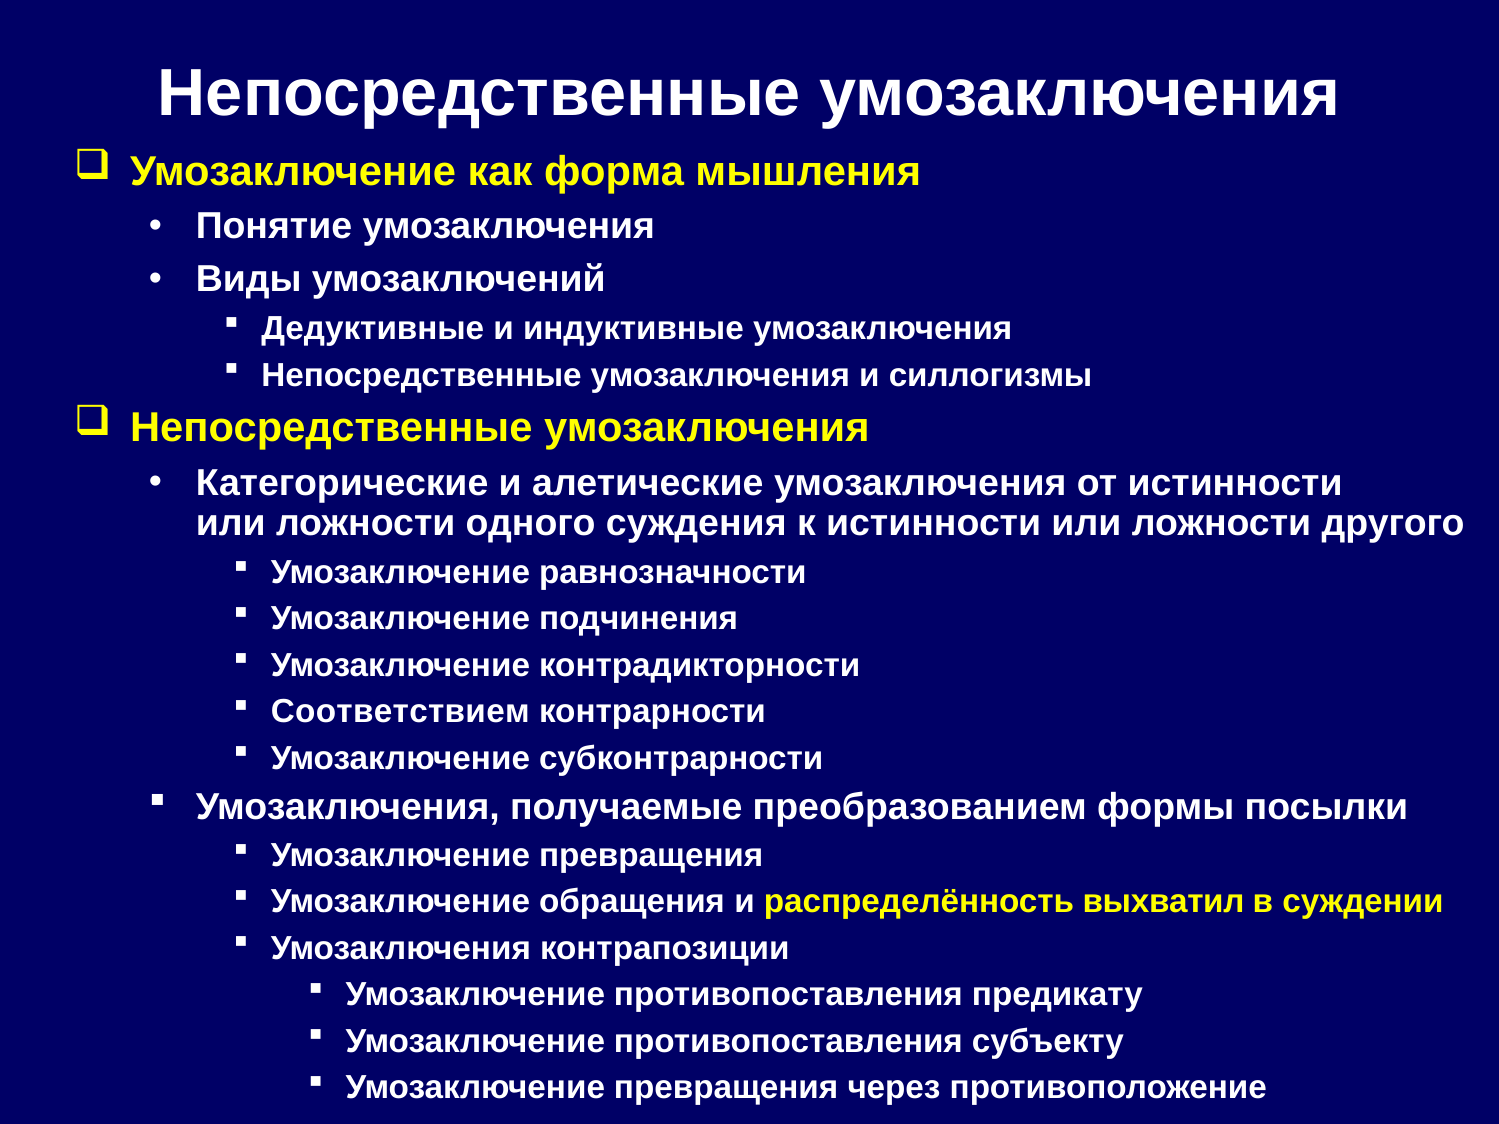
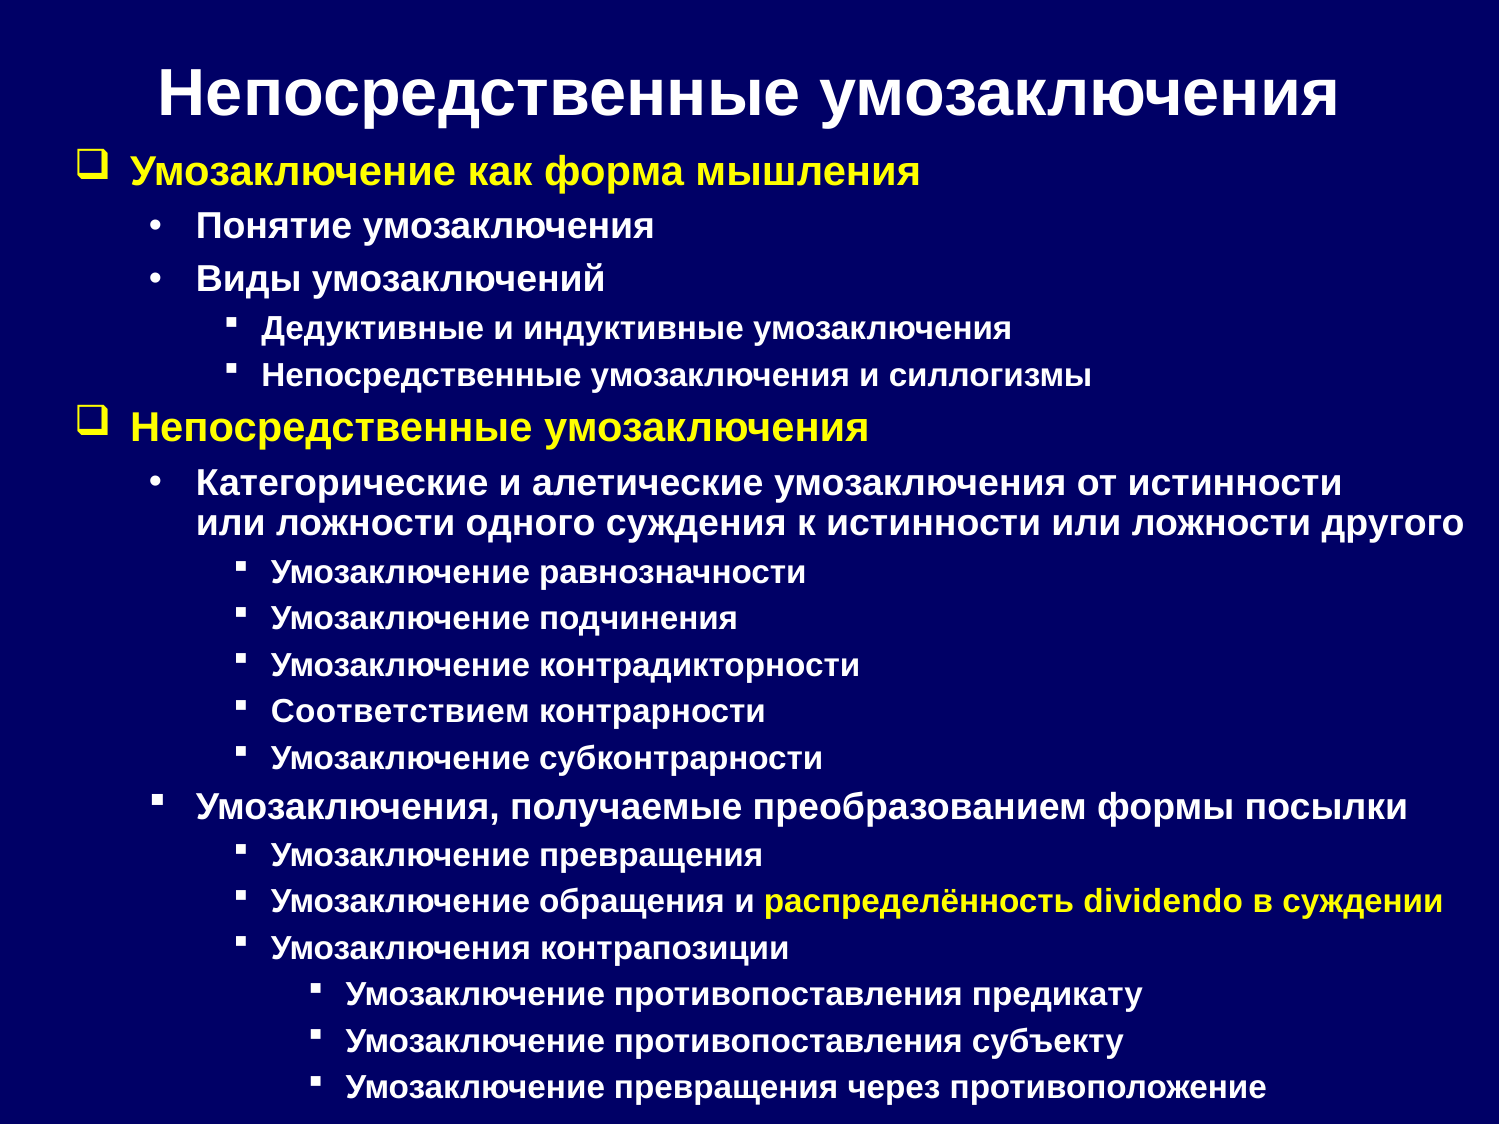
выхватил: выхватил -> dividendo (1163, 902)
